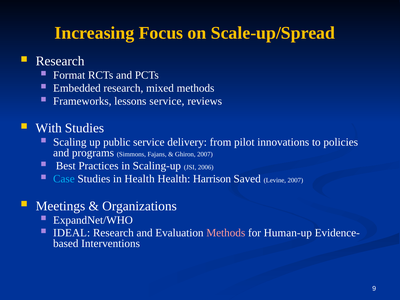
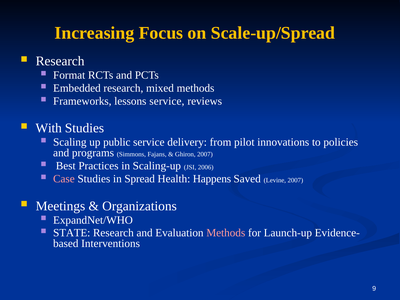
Case colour: light blue -> pink (64, 179)
in Health: Health -> Spread (140, 179)
Harrison: Harrison -> Happens (212, 179)
IDEAL: IDEAL -> STATE (72, 233)
Human-up: Human-up -> Launch-up (288, 233)
